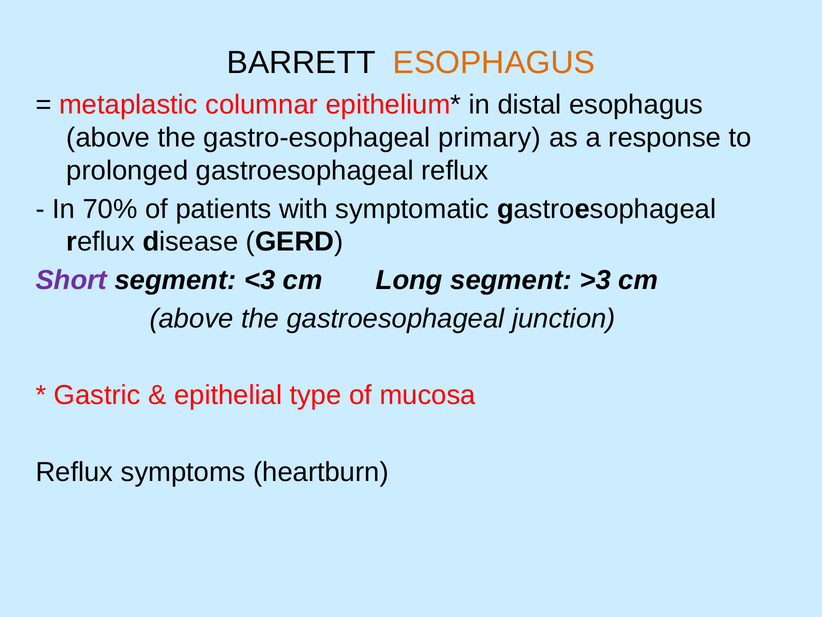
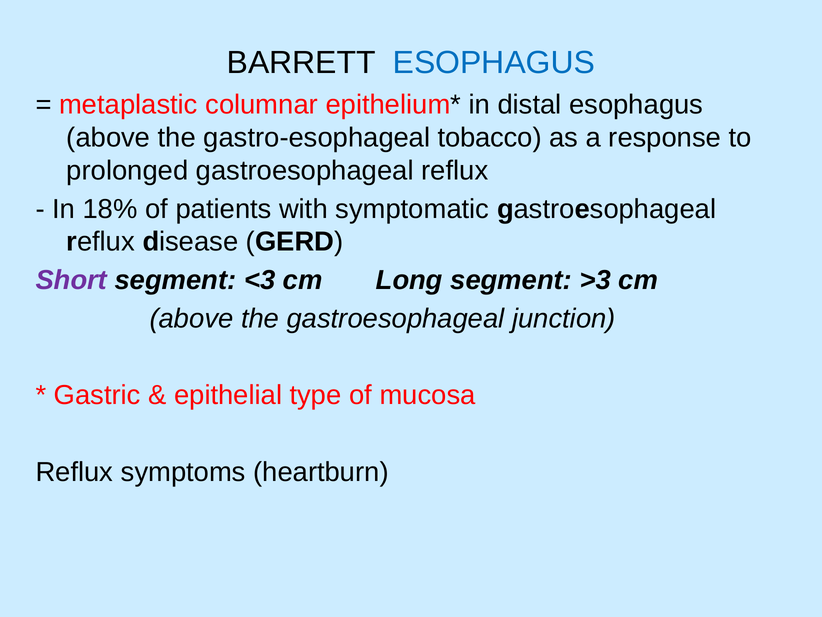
ESOPHAGUS colour: orange -> blue (494, 62)
primary: primary -> tobacco (490, 138)
70%: 70% -> 18% (110, 209)
